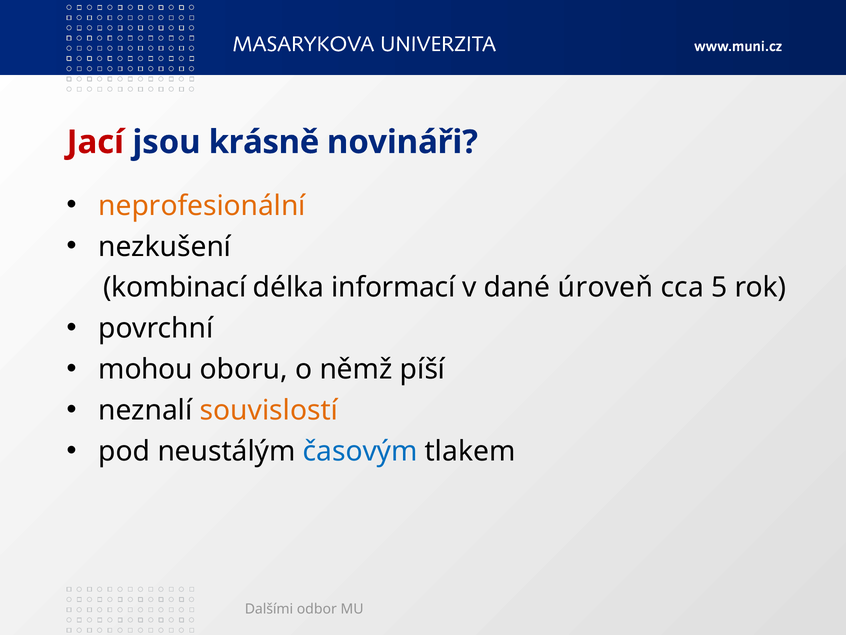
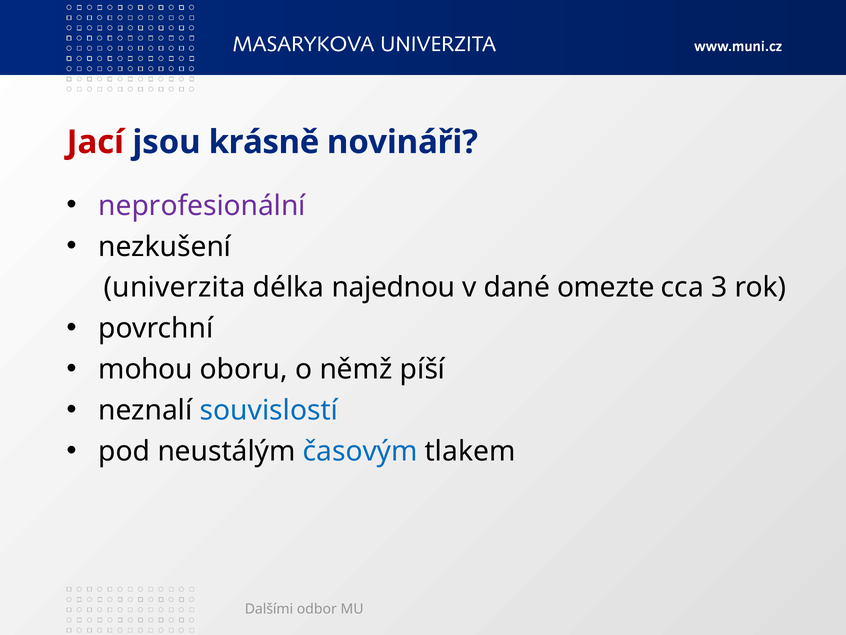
neprofesionální colour: orange -> purple (202, 206)
kombinací: kombinací -> univerzita (175, 287)
informací: informací -> najednou (393, 287)
úroveň: úroveň -> omezte (606, 287)
5: 5 -> 3 (719, 287)
souvislostí colour: orange -> blue (269, 410)
